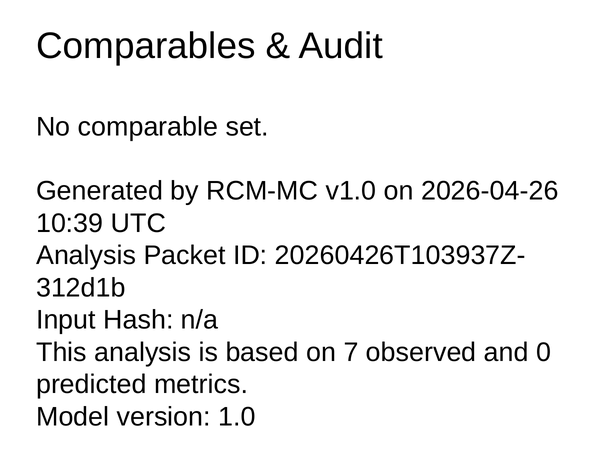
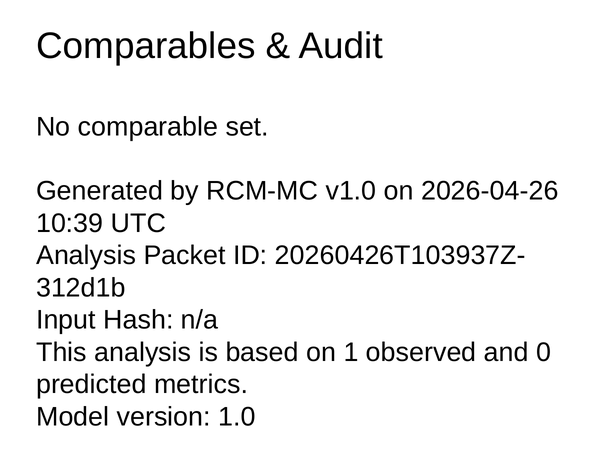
7: 7 -> 1 (351, 352)
